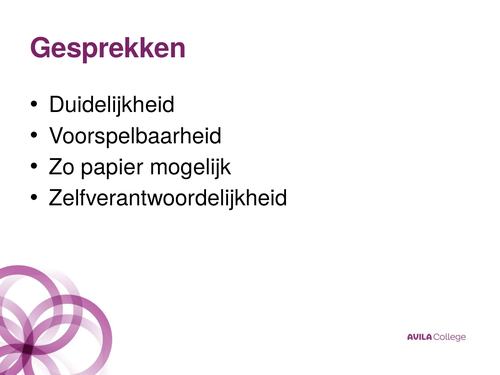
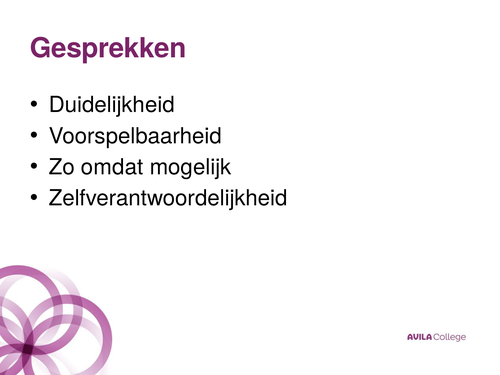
papier: papier -> omdat (112, 167)
